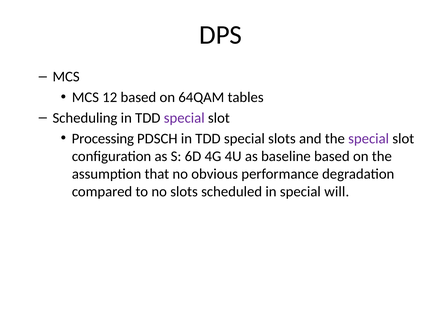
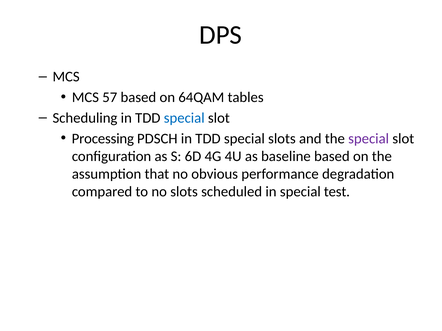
12: 12 -> 57 (110, 98)
special colour: purple -> blue (184, 118)
will: will -> test (337, 192)
